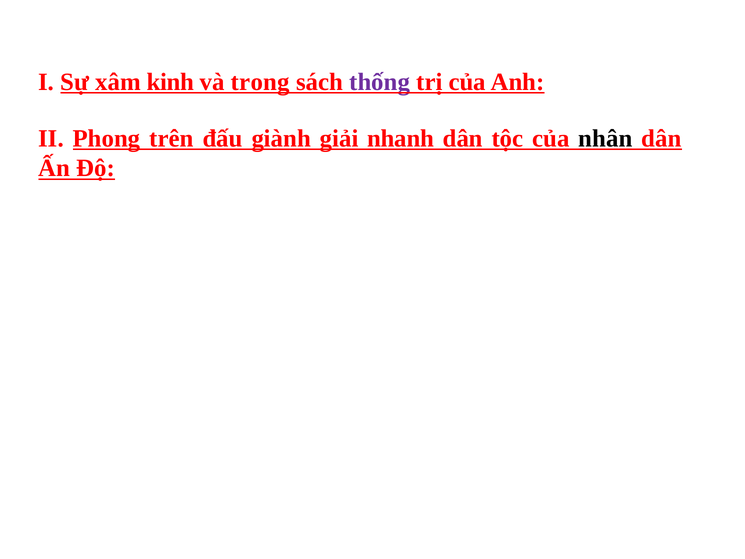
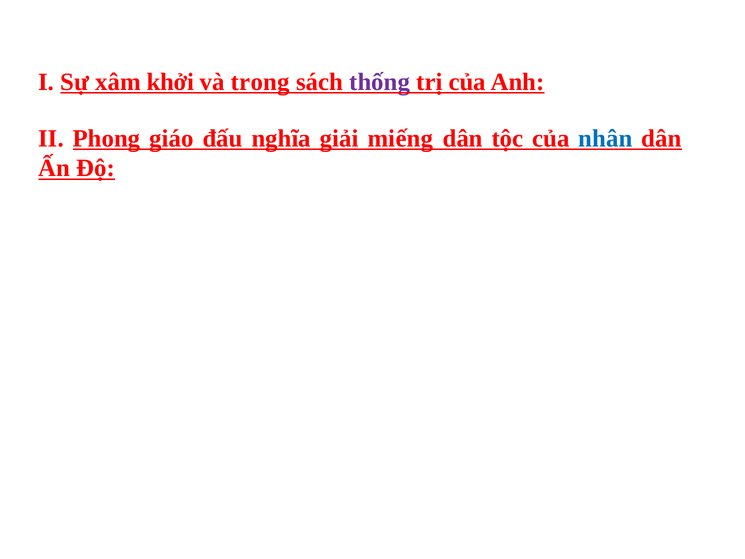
kinh: kinh -> khởi (170, 82)
trên: trên -> giáo (171, 138)
giành: giành -> nghĩa (281, 138)
nhanh: nhanh -> miếng (400, 138)
nhân colour: black -> blue (605, 138)
